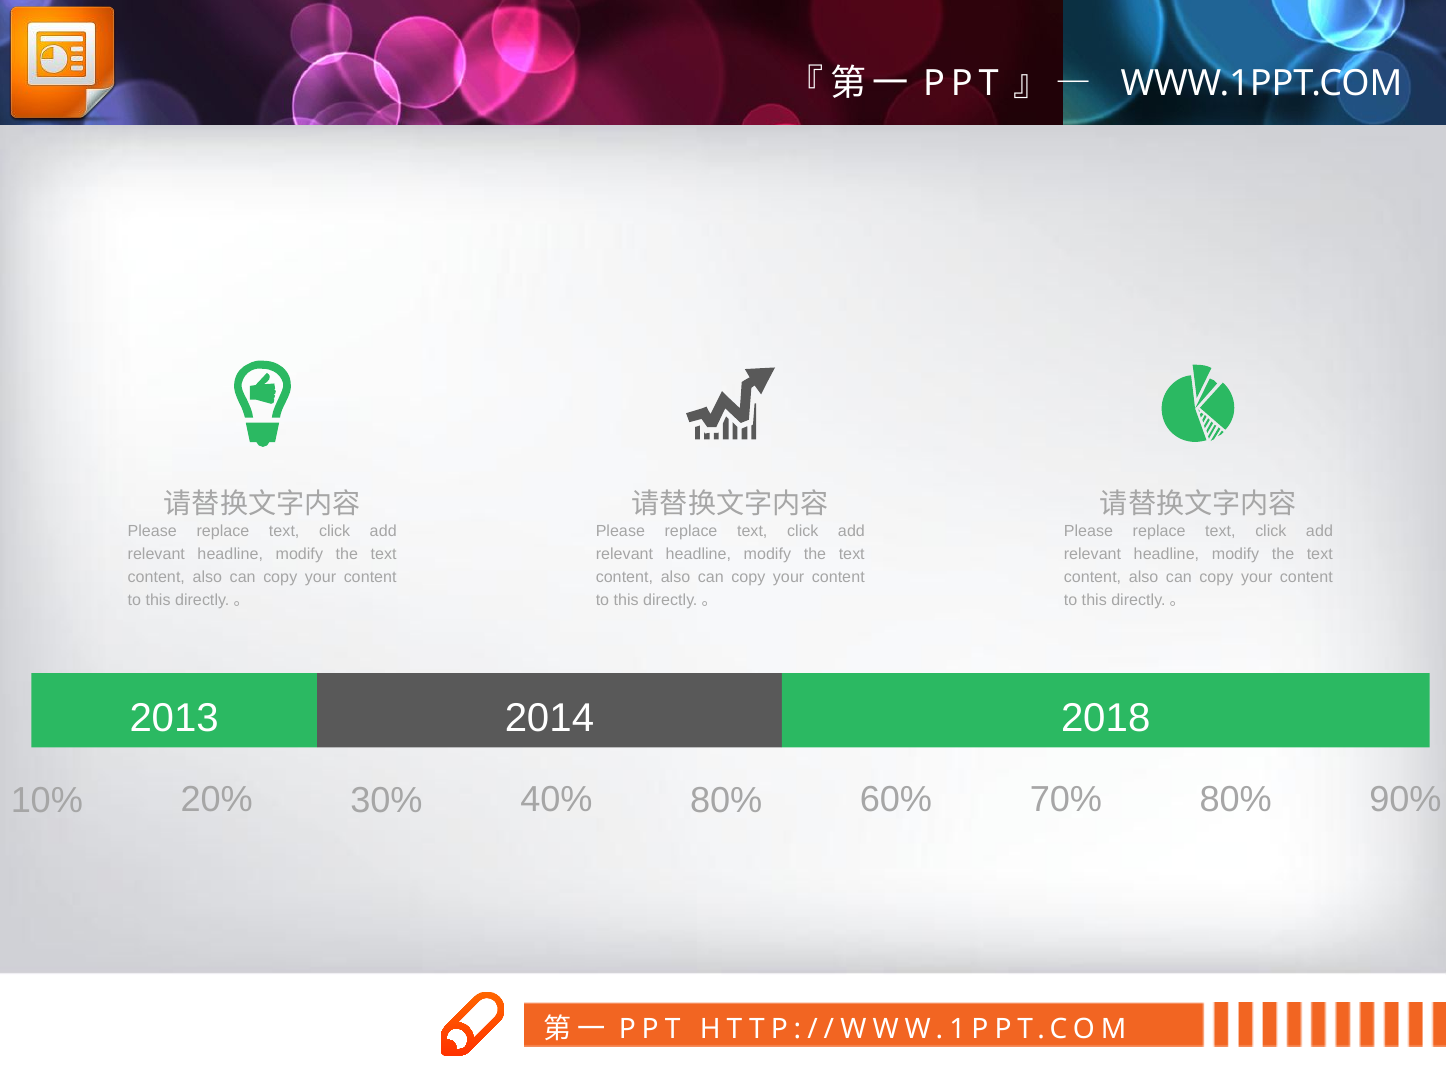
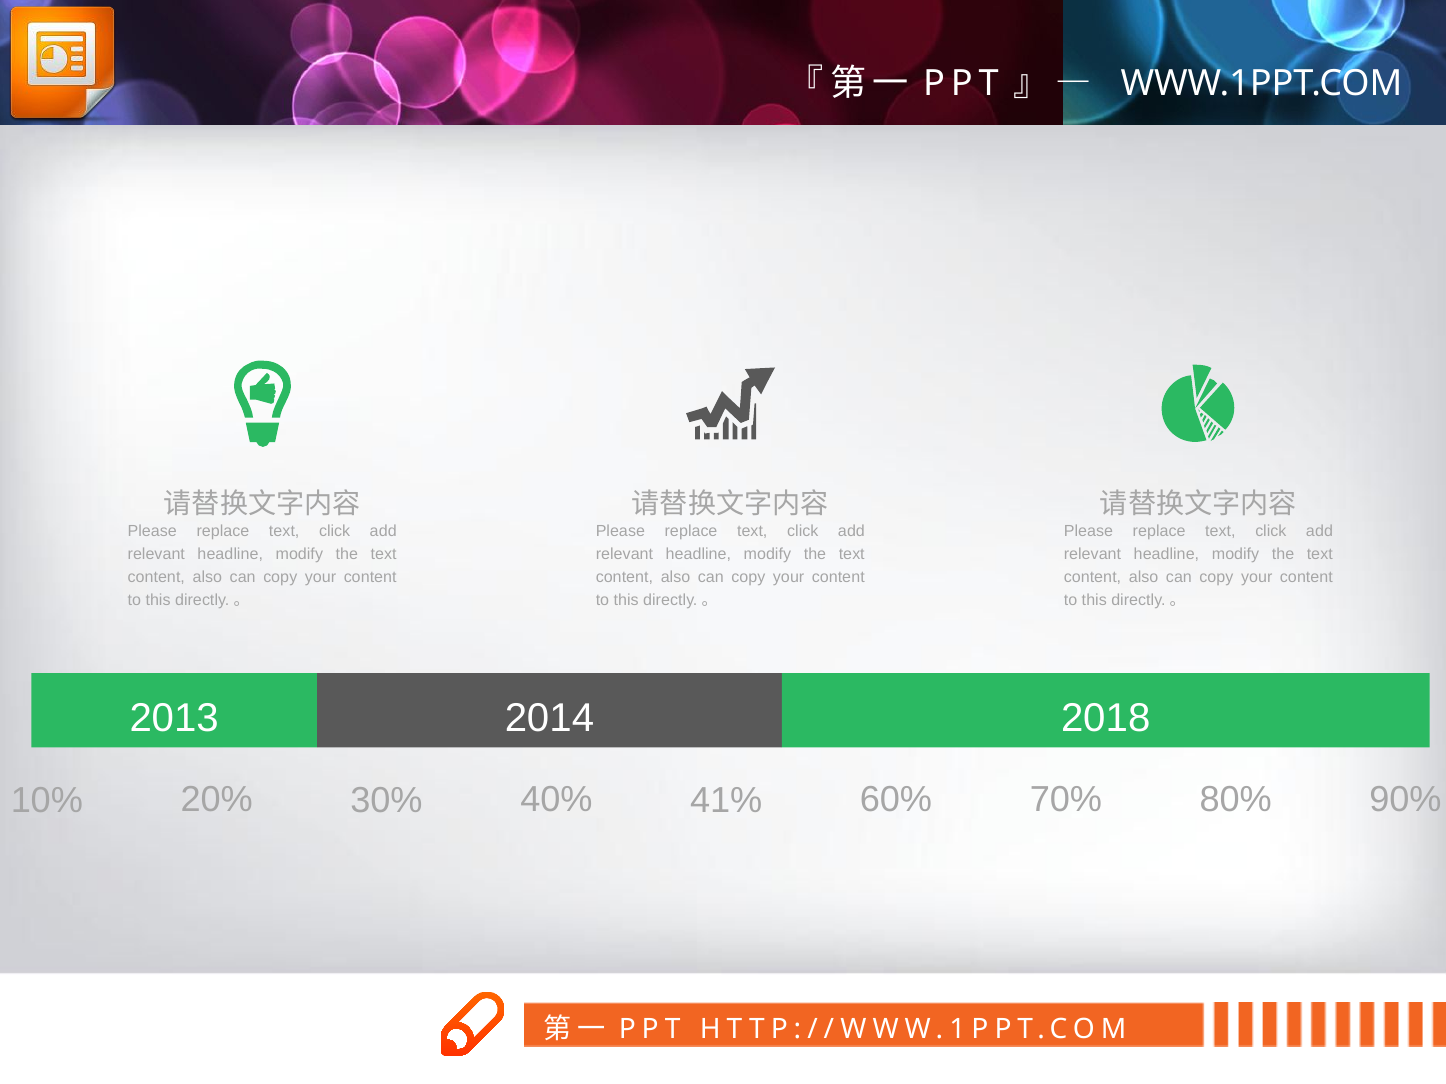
40% 80%: 80% -> 41% (726, 801)
